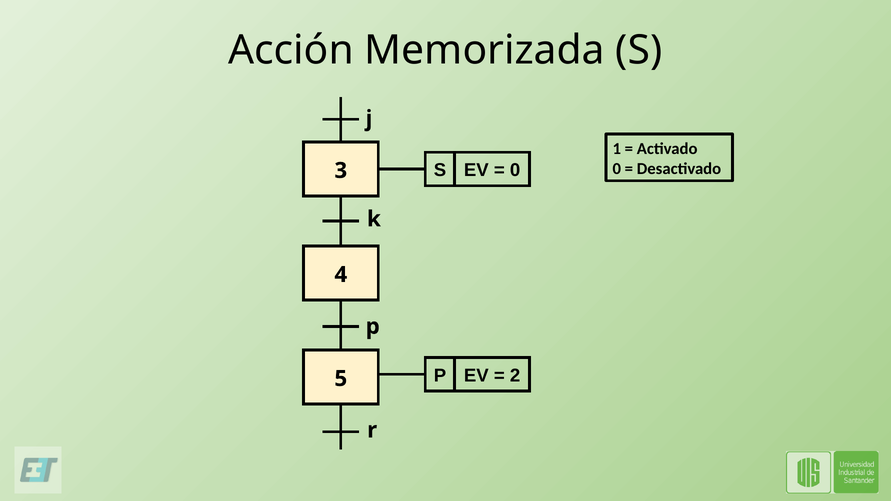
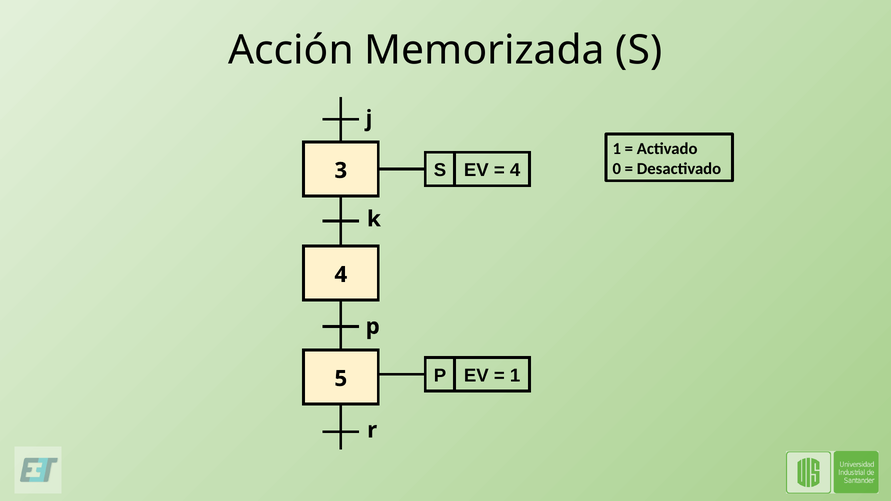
0: 0 -> 4 (515, 170)
2: 2 -> 1 (515, 376)
